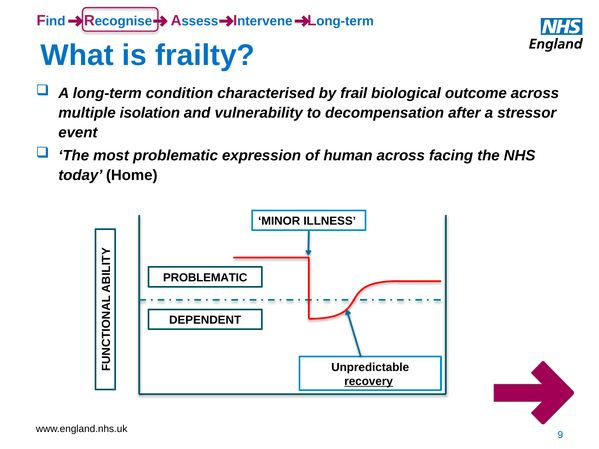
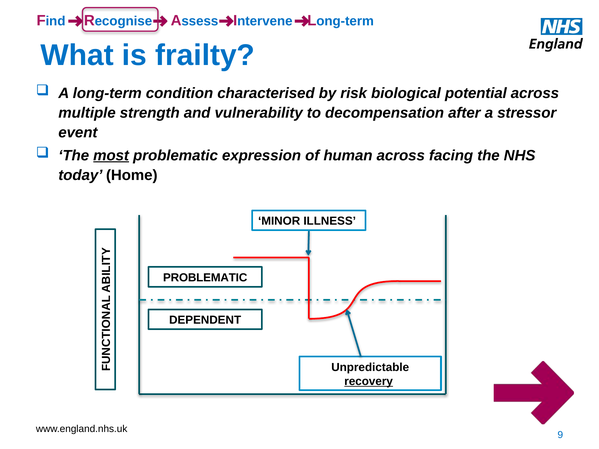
frail: frail -> risk (354, 93)
outcome: outcome -> potential (476, 93)
isolation: isolation -> strength (150, 113)
most underline: none -> present (111, 155)
